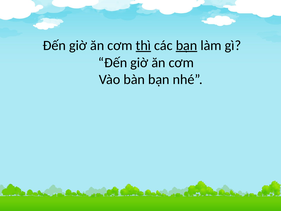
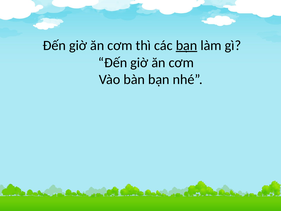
thì underline: present -> none (143, 45)
